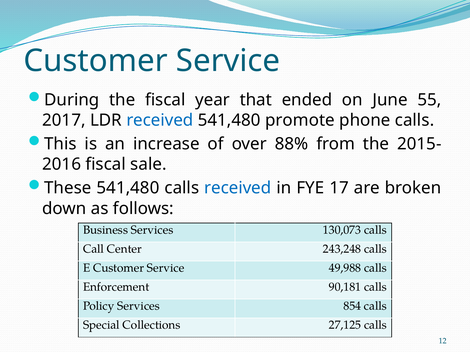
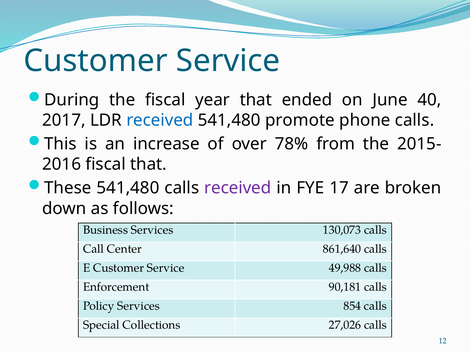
55: 55 -> 40 (429, 100)
88%: 88% -> 78% (292, 144)
fiscal sale: sale -> that (149, 165)
received colour: blue -> purple (238, 188)
243,248: 243,248 -> 861,640 (342, 249)
27,125: 27,125 -> 27,026 (345, 326)
